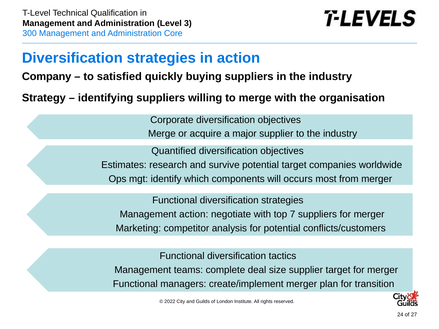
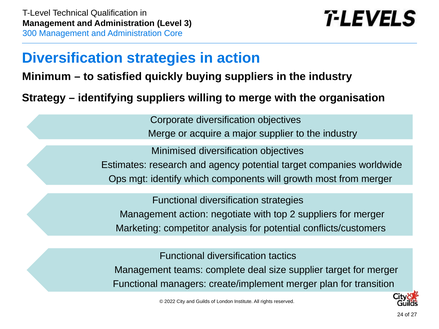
Company: Company -> Minimum (47, 77)
Quantified: Quantified -> Minimised (174, 151)
survive: survive -> agency (224, 165)
occurs: occurs -> growth (298, 179)
7: 7 -> 2 (293, 215)
